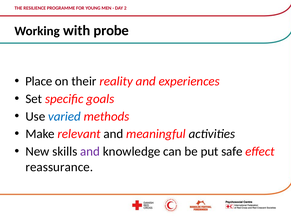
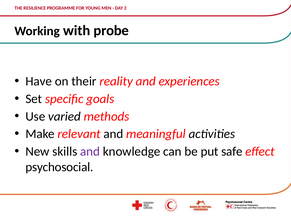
Place: Place -> Have (39, 81)
varied colour: blue -> black (64, 117)
reassurance: reassurance -> psychosocial (59, 167)
